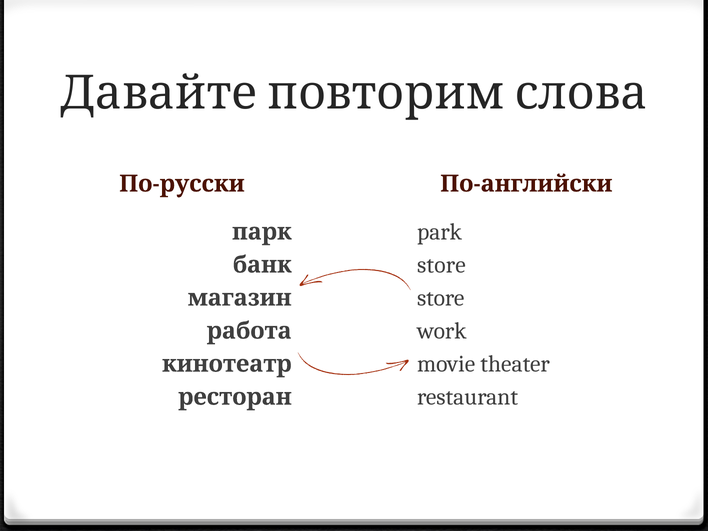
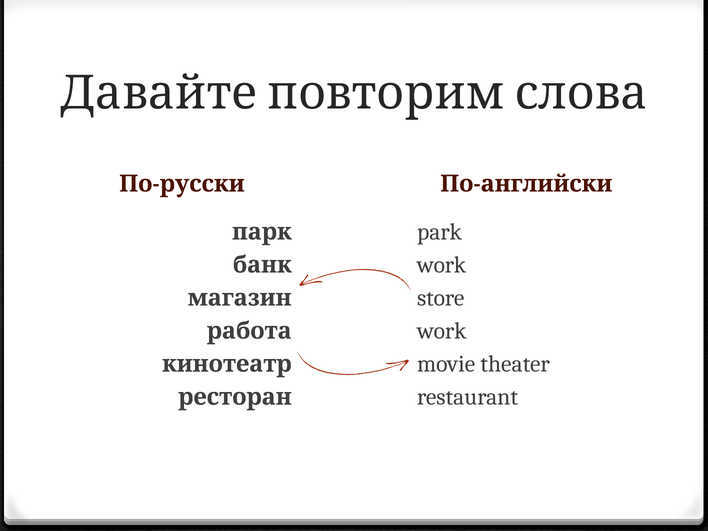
store: store -> work (442, 265)
